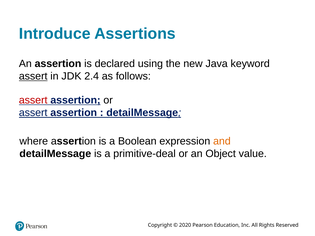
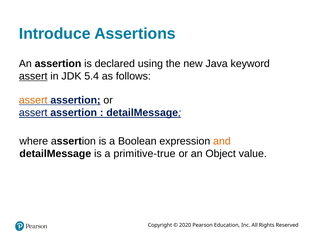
2.4: 2.4 -> 5.4 (92, 76)
assert colour: red -> orange (33, 100)
primitive-deal: primitive-deal -> primitive-true (144, 154)
